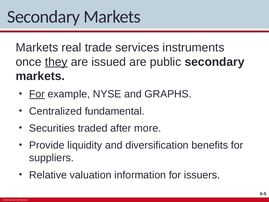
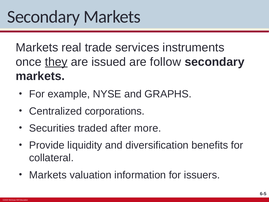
public: public -> follow (166, 62)
For underline: present -> none (37, 94)
fundamental: fundamental -> corporations (115, 111)
suppliers: suppliers -> collateral (51, 158)
Relative: Relative -> Markets (48, 175)
